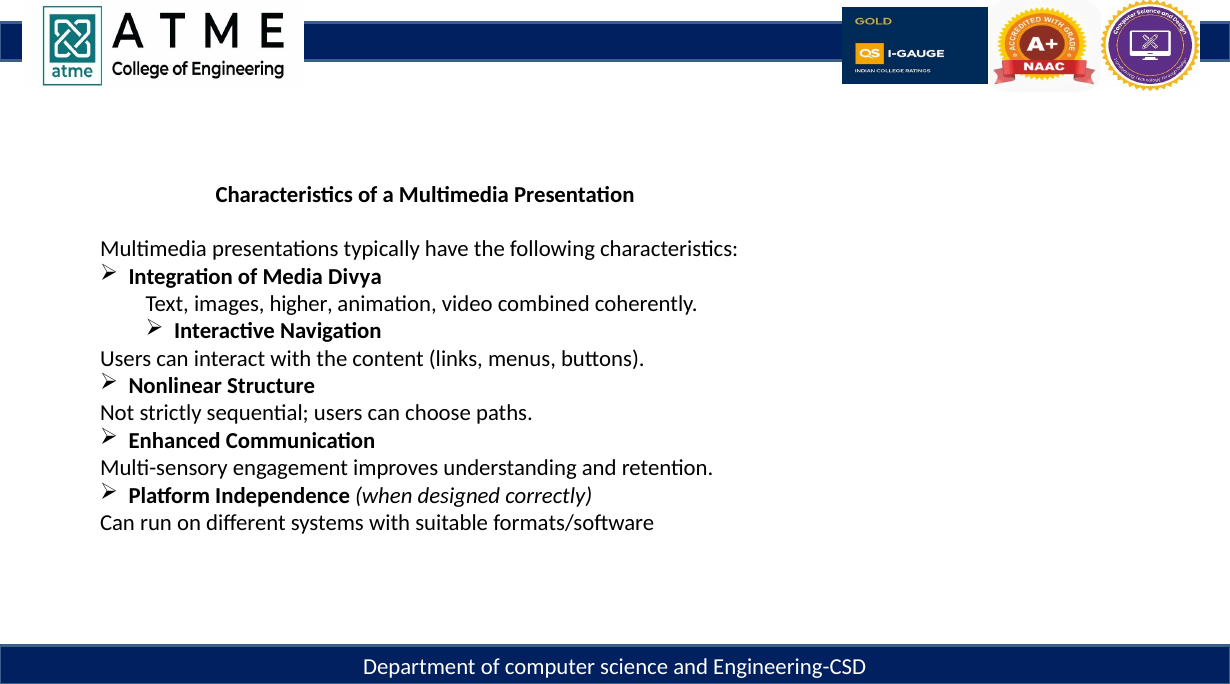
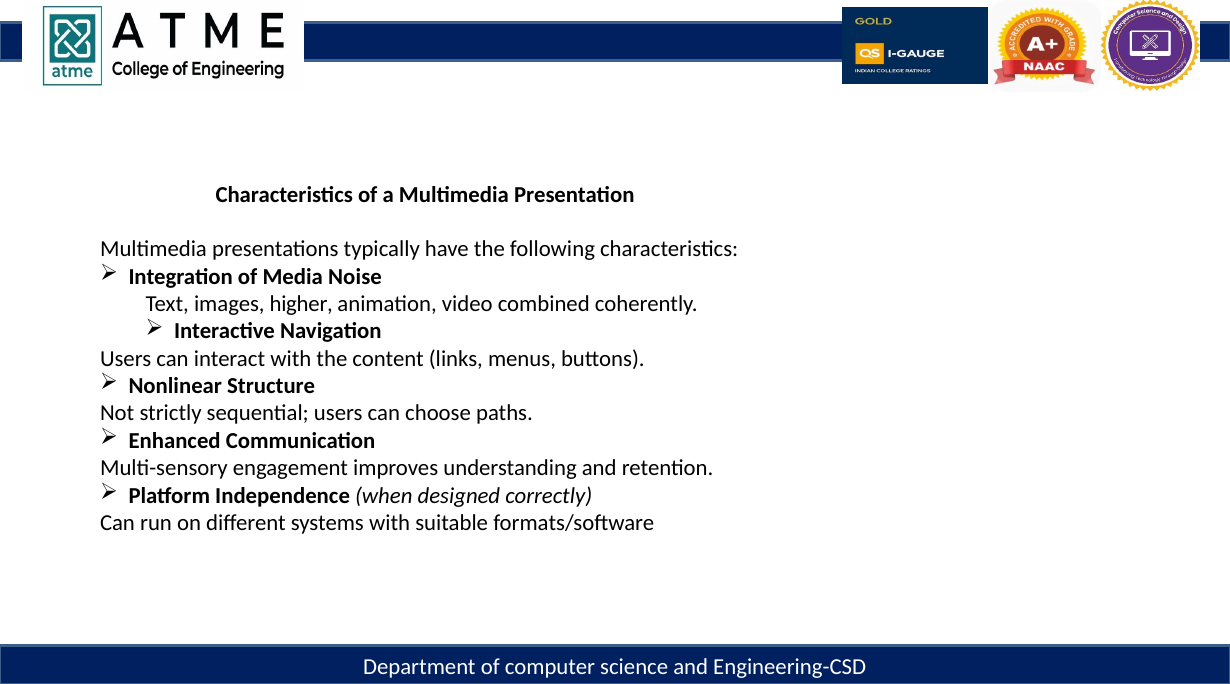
Divya: Divya -> Noise (355, 276)
